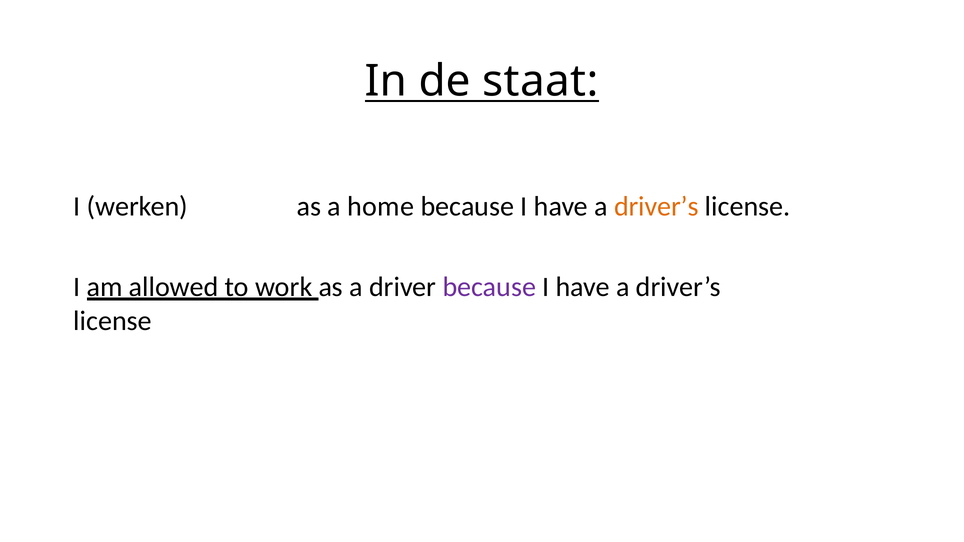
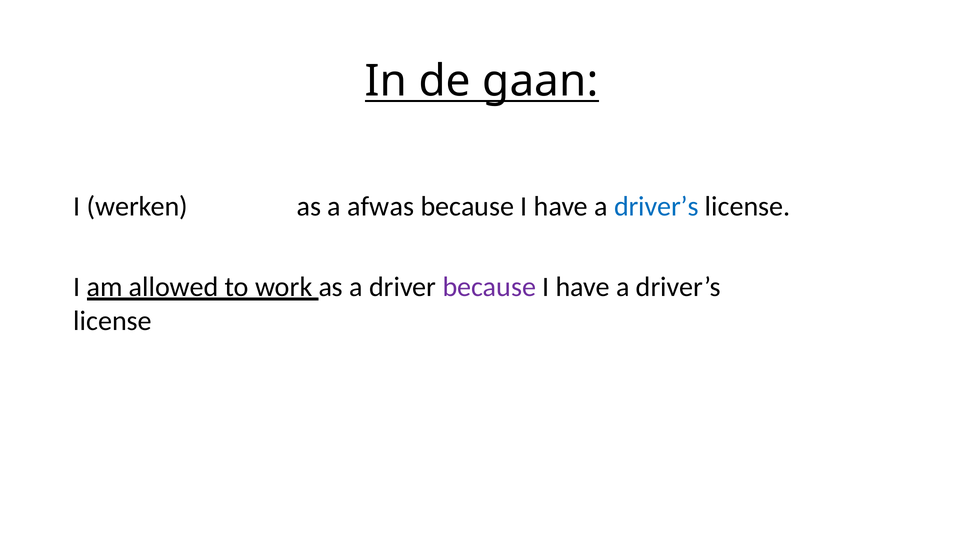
staat: staat -> gaan (540, 81)
home: home -> afwas (381, 207)
driver’s colour: orange -> blue (656, 207)
